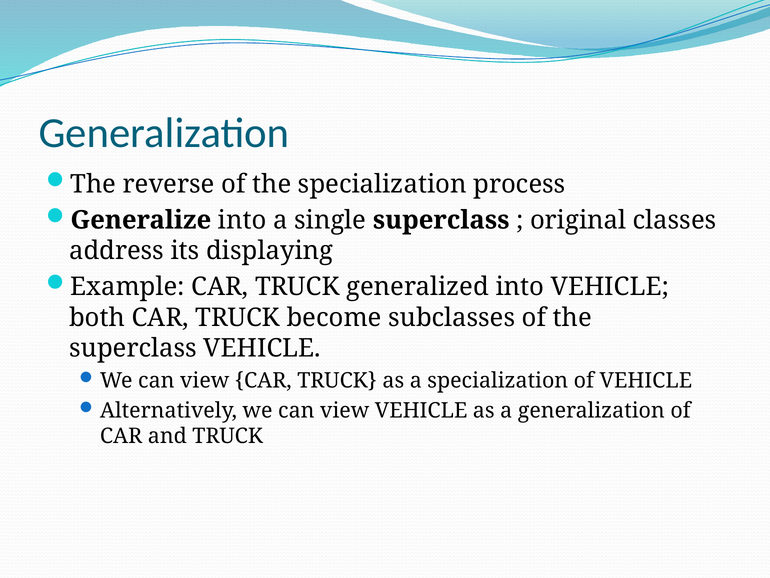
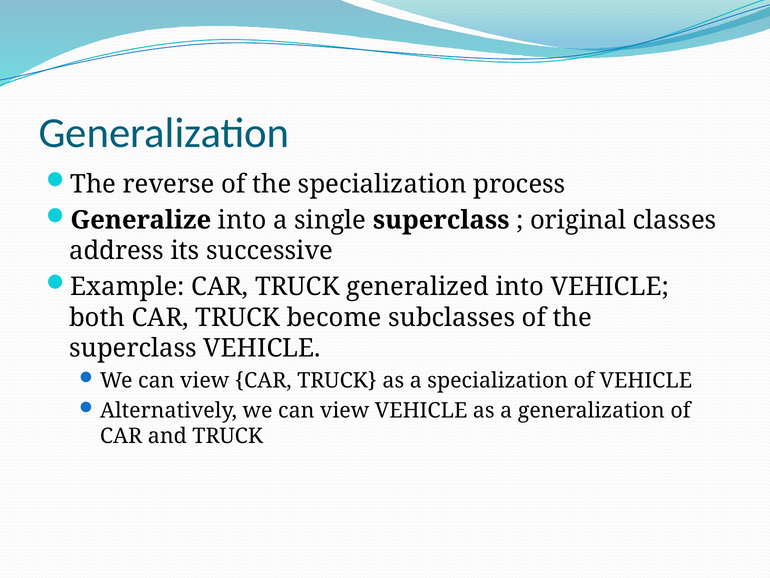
displaying: displaying -> successive (270, 251)
